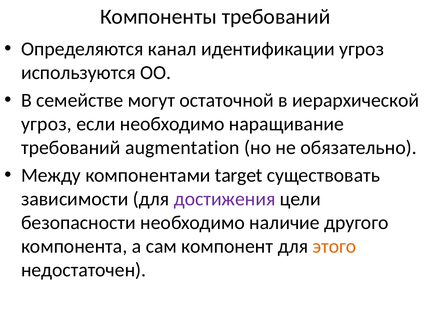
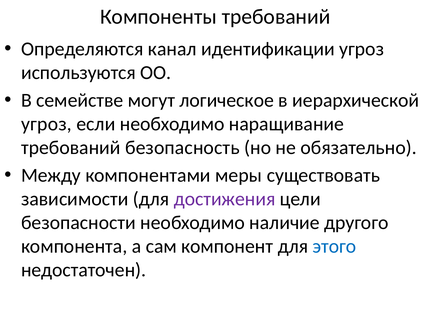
остаточной: остаточной -> логическое (227, 100)
augmentation: augmentation -> безопасность (182, 148)
target: target -> меры (239, 175)
этого colour: orange -> blue (334, 246)
